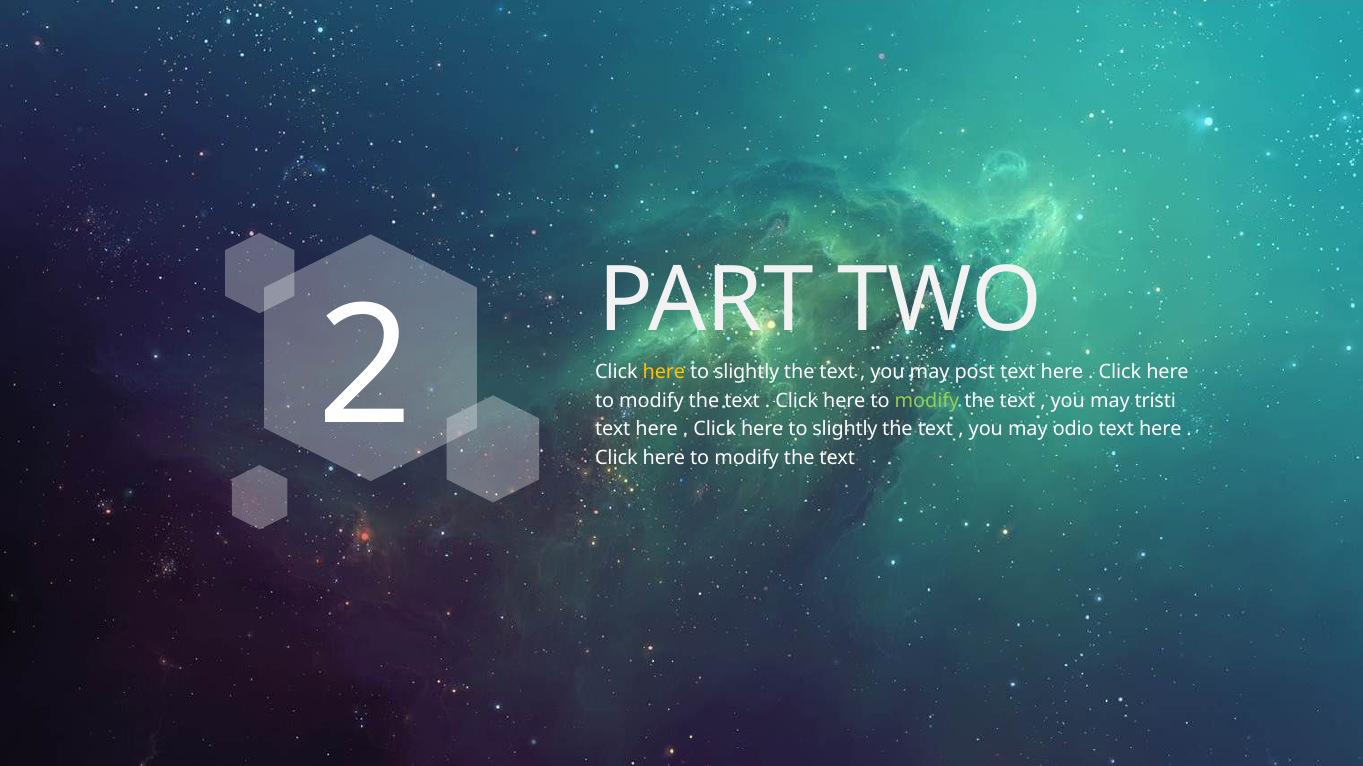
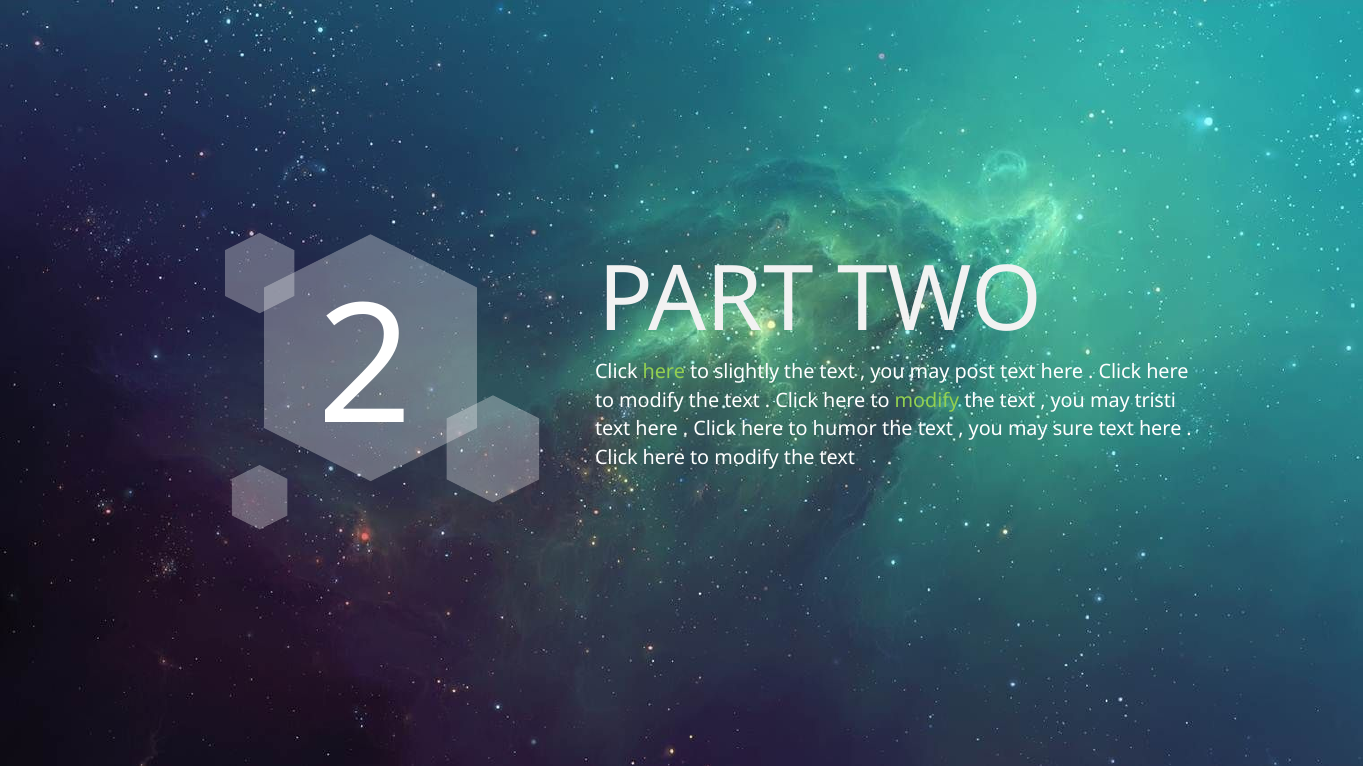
here colour: yellow -> light green (664, 373)
slightly: slightly -> humor (845, 430)
odio: odio -> sure (1073, 430)
